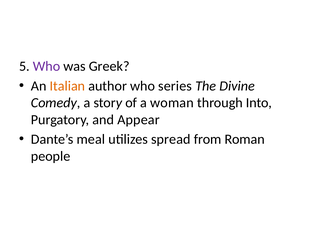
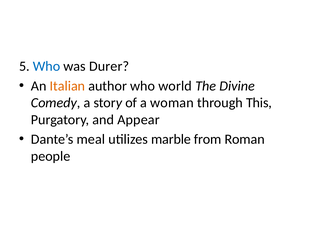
Who colour: purple -> blue (47, 67)
Greek: Greek -> Durer (109, 67)
series: series -> world (175, 86)
Into: Into -> This (259, 103)
spread: spread -> marble (171, 140)
